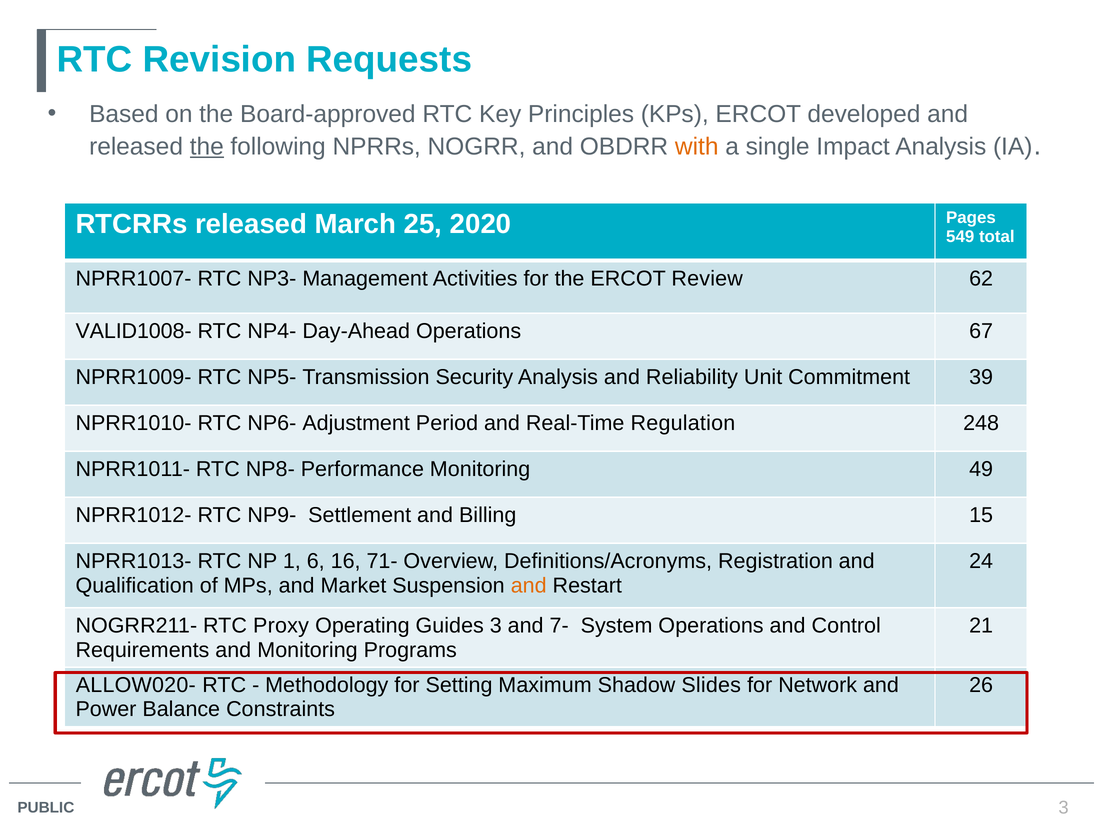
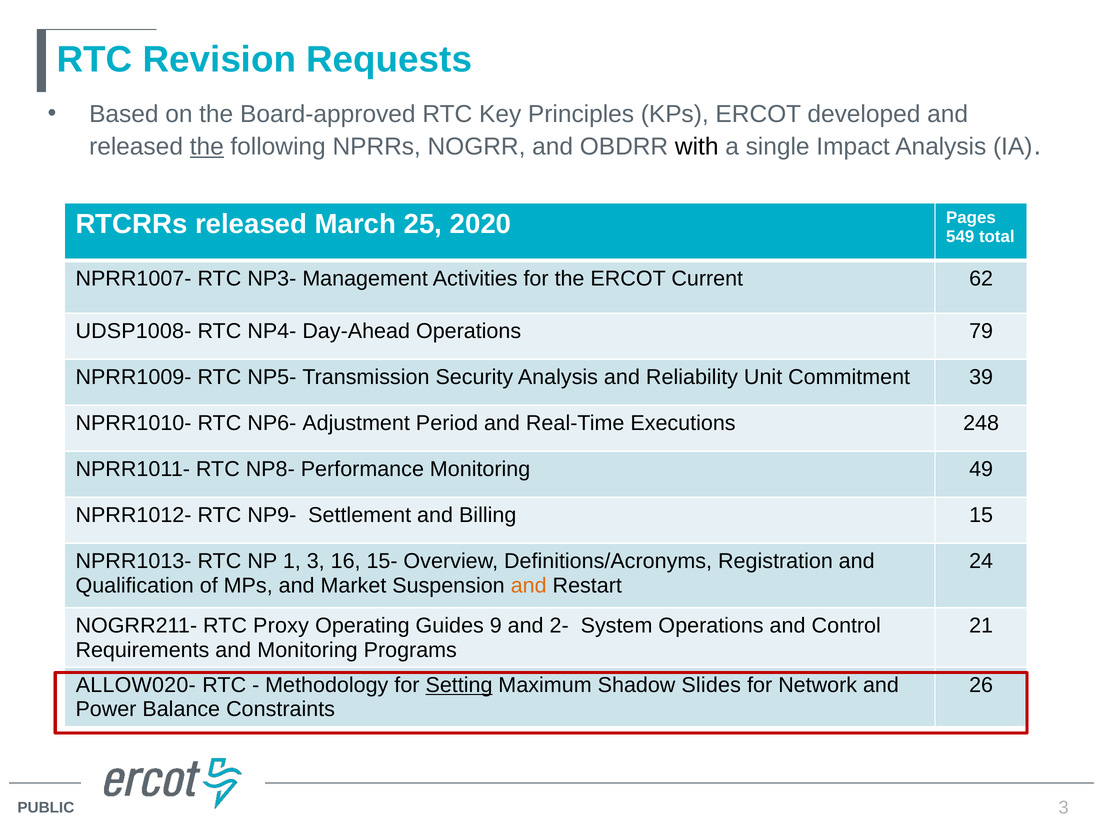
with colour: orange -> black (697, 147)
Review: Review -> Current (707, 279)
VALID1008-: VALID1008- -> UDSP1008- (133, 331)
67: 67 -> 79 (981, 331)
Regulation: Regulation -> Executions (683, 423)
1 6: 6 -> 3 (316, 561)
71-: 71- -> 15- (382, 561)
Guides 3: 3 -> 9 (496, 626)
7-: 7- -> 2- (559, 626)
Setting underline: none -> present (459, 685)
